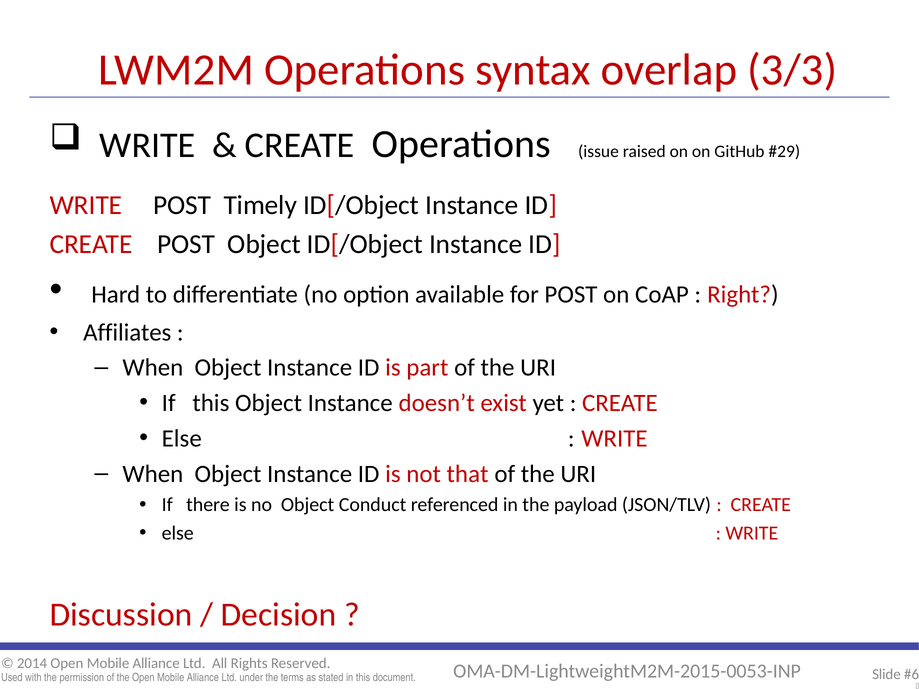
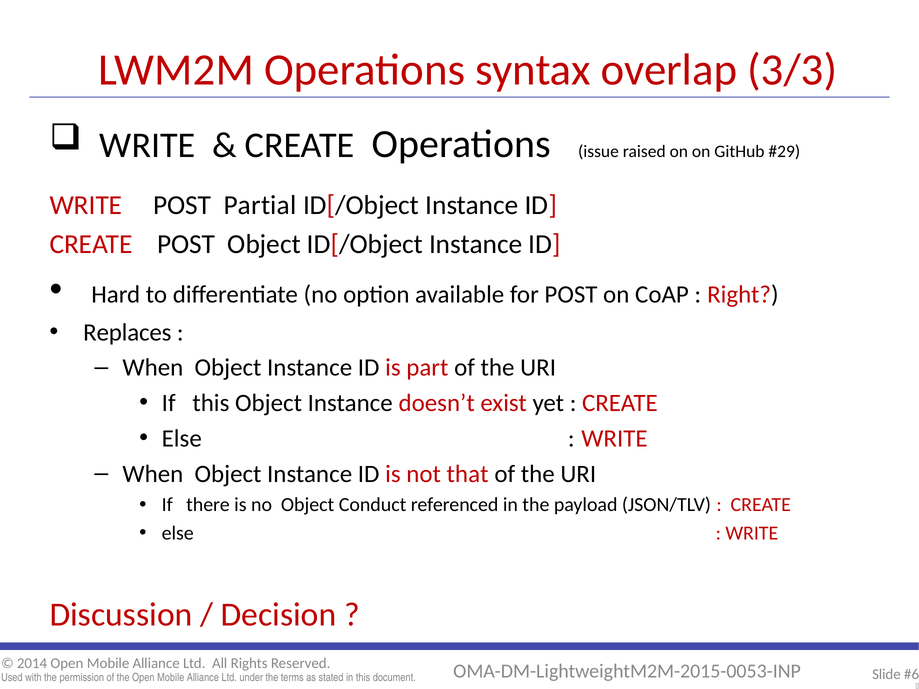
Timely: Timely -> Partial (260, 206)
Affiliates: Affiliates -> Replaces (127, 333)
